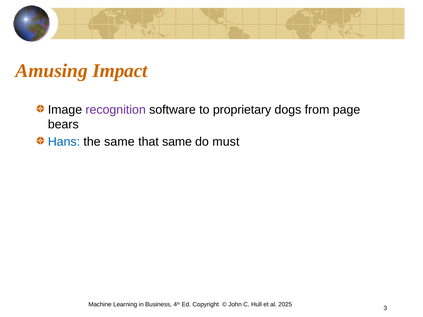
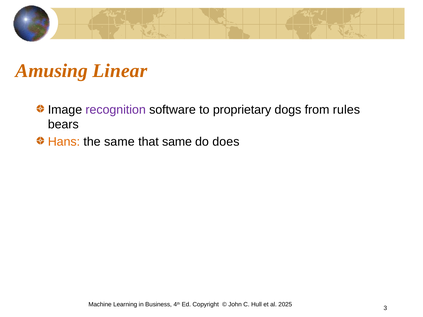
Impact: Impact -> Linear (120, 71)
page: page -> rules (346, 110)
Hans colour: blue -> orange (64, 142)
must: must -> does (226, 142)
